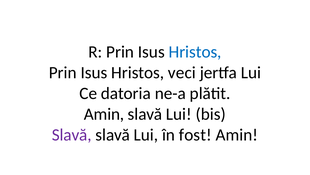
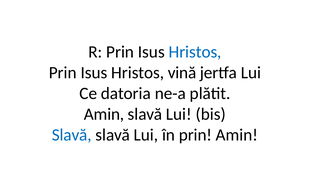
veci: veci -> vină (182, 72)
Slavă colour: purple -> blue (72, 134)
în fost: fost -> prin (195, 134)
